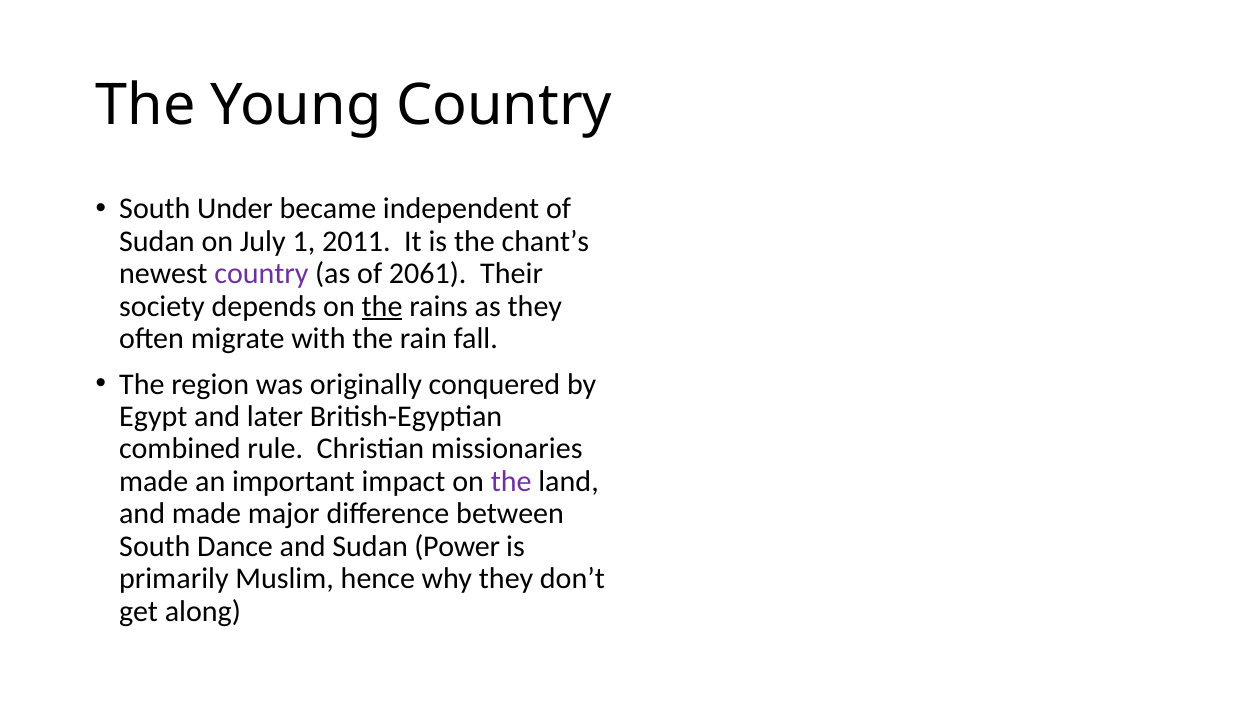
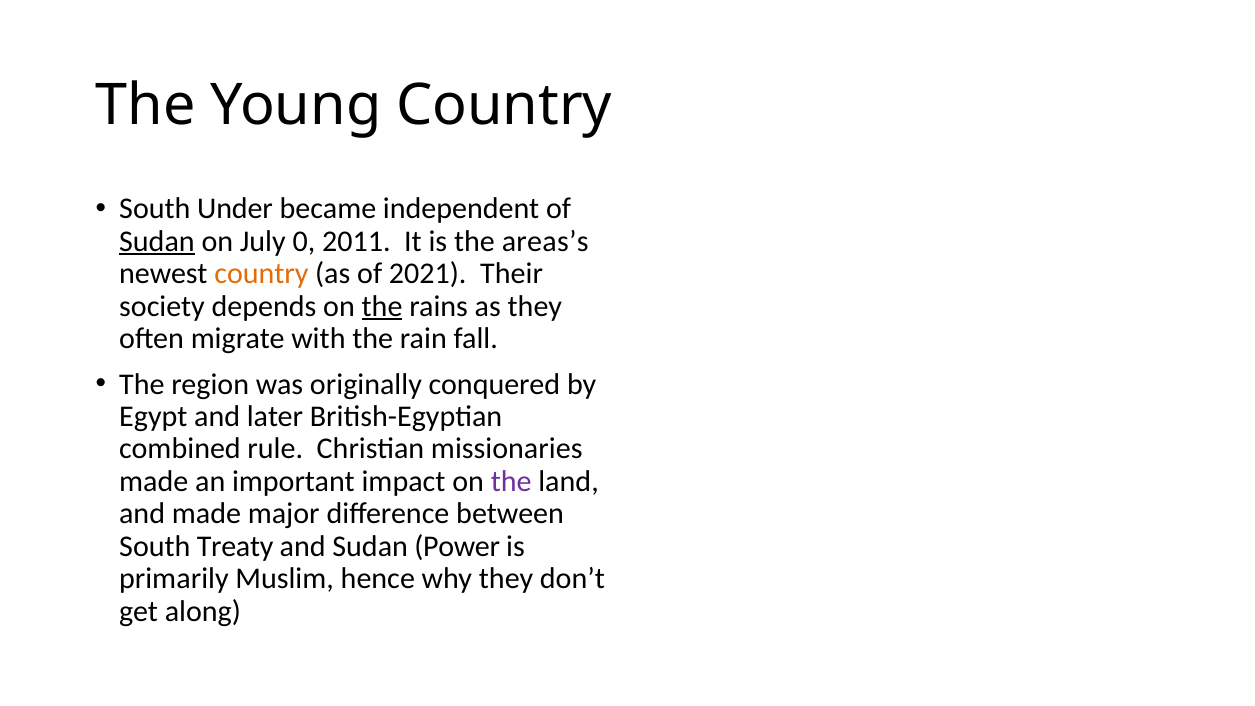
Sudan underline: none -> present (157, 241)
1: 1 -> 0 (304, 241)
chant’s: chant’s -> areas’s (545, 241)
country colour: purple -> orange (261, 274)
2061: 2061 -> 2021 (428, 274)
Dance: Dance -> Treaty (235, 546)
